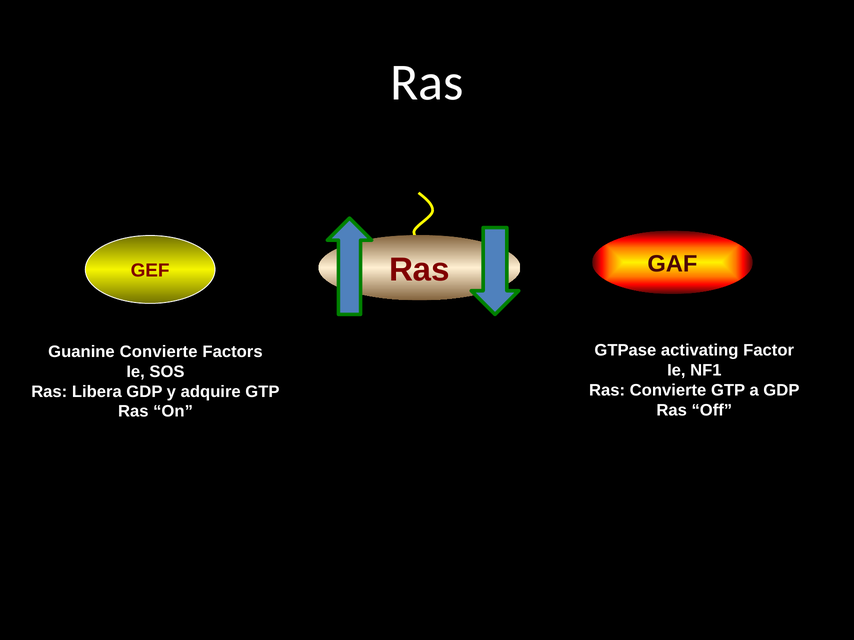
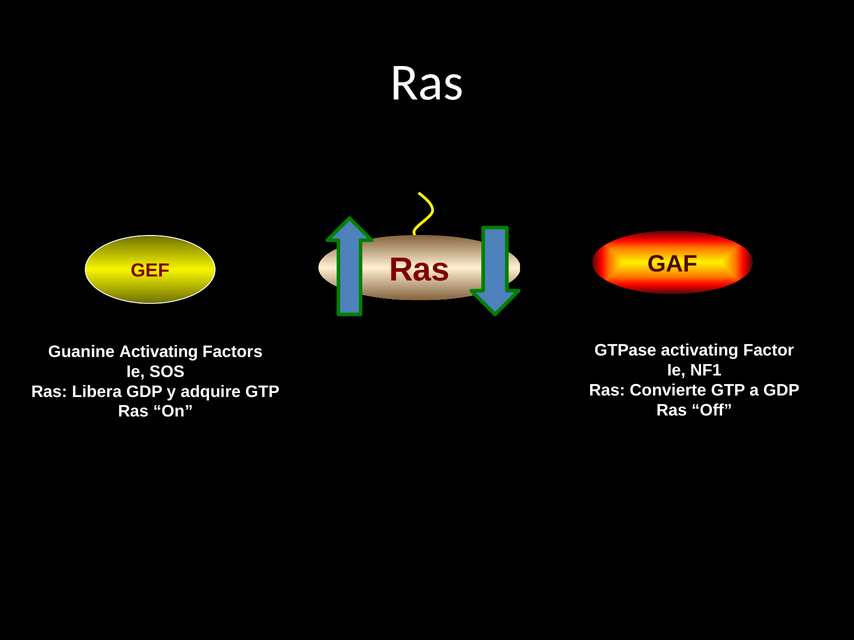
Guanine Convierte: Convierte -> Activating (159, 352)
